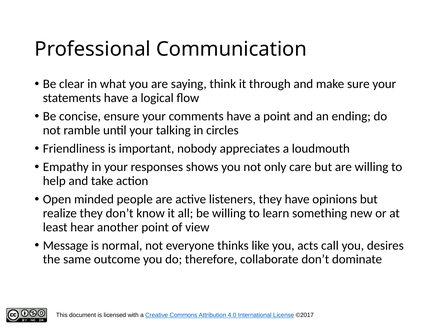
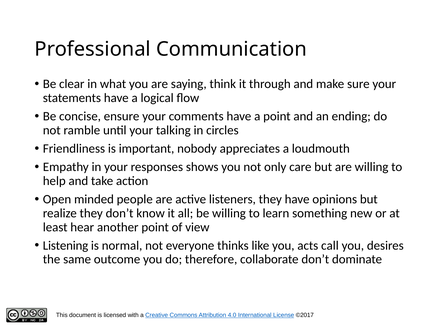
Message: Message -> Listening (66, 246)
